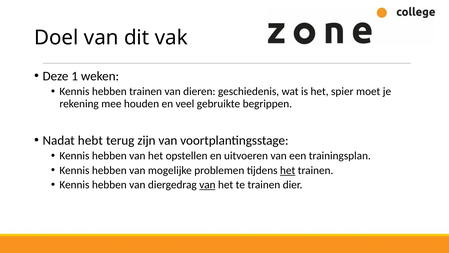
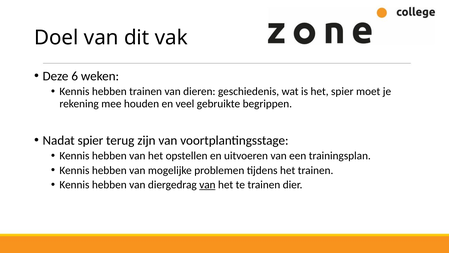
1: 1 -> 6 (75, 76)
Nadat hebt: hebt -> spier (90, 140)
het underline: present -> none (288, 170)
